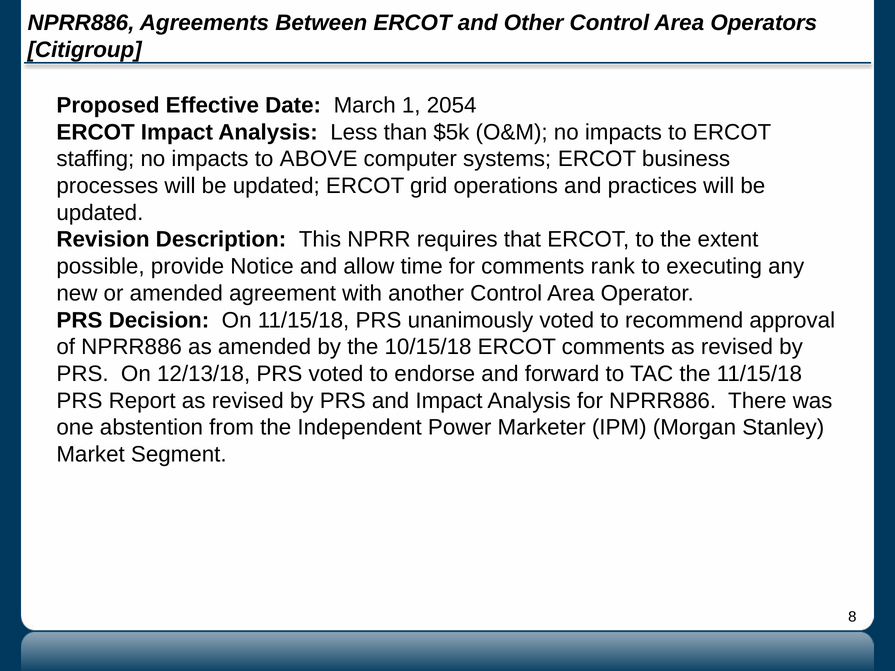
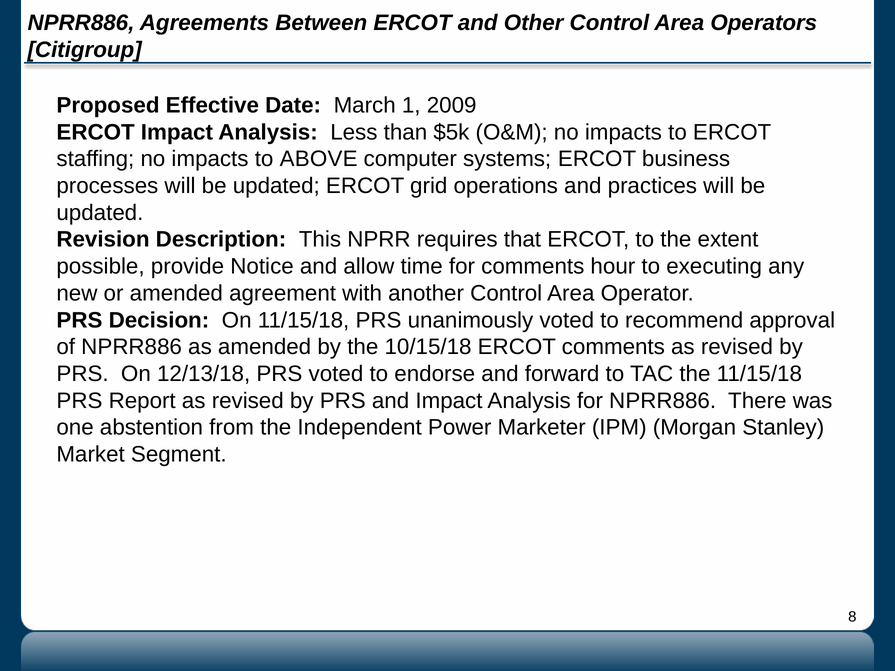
2054: 2054 -> 2009 (452, 105)
rank: rank -> hour (613, 267)
